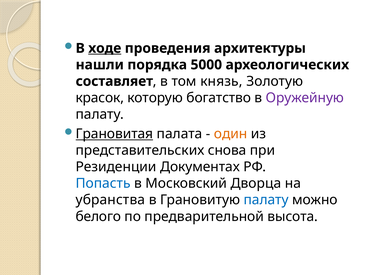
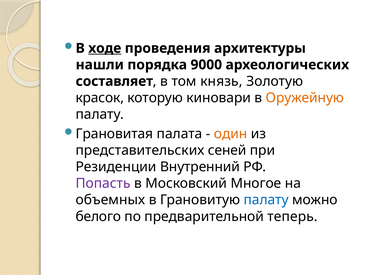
5000: 5000 -> 9000 (206, 65)
богатство: богатство -> киновари (219, 98)
Оружейную colour: purple -> orange (305, 98)
Грановитая underline: present -> none (114, 134)
снова: снова -> сеней (227, 151)
Документах: Документах -> Внутренний (200, 167)
Попасть colour: blue -> purple (103, 184)
Дворца: Дворца -> Многое (256, 184)
убранства: убранства -> объемных (110, 200)
высота: высота -> теперь (293, 217)
